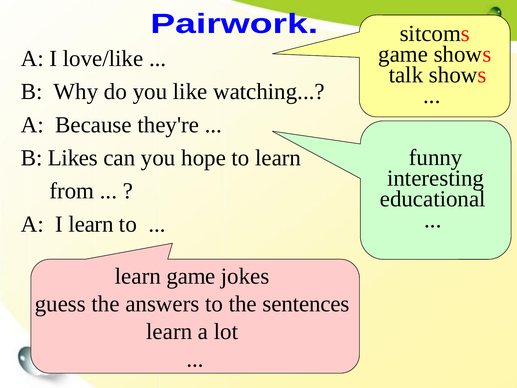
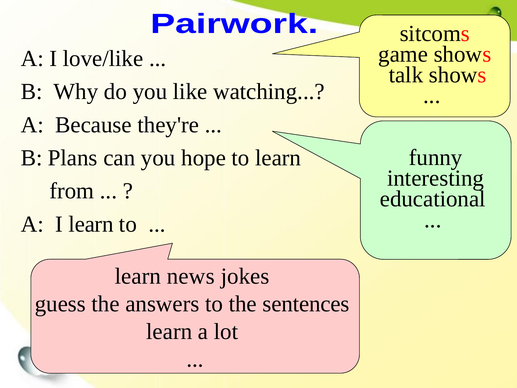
Likes: Likes -> Plans (73, 158)
learn game: game -> news (191, 276)
